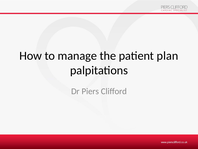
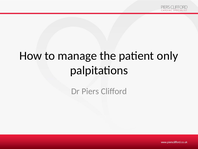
plan: plan -> only (167, 56)
